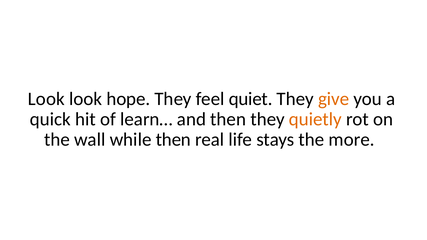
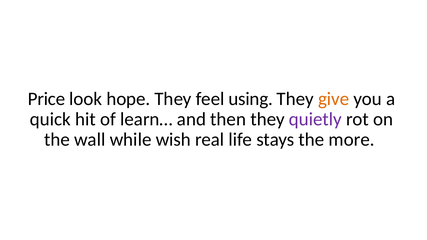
Look: Look -> Price (46, 99)
quiet: quiet -> using (251, 99)
quietly colour: orange -> purple (315, 119)
while then: then -> wish (173, 140)
